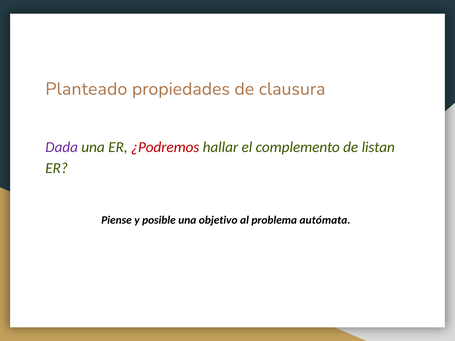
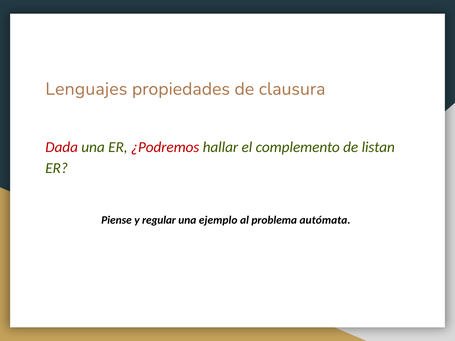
Planteado: Planteado -> Lenguajes (86, 89)
Dada colour: purple -> red (62, 147)
posible: posible -> regular (159, 220)
objetivo: objetivo -> ejemplo (218, 220)
